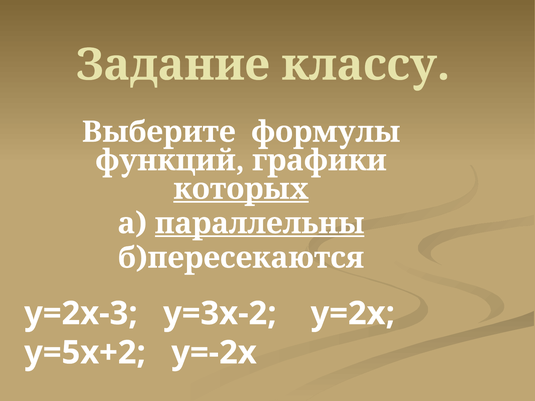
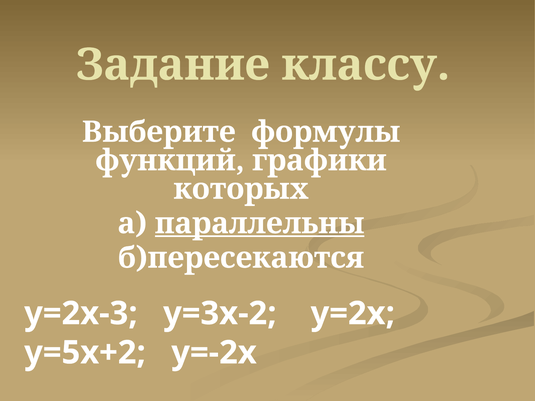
которых underline: present -> none (241, 189)
